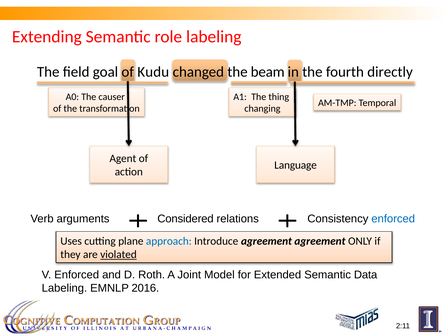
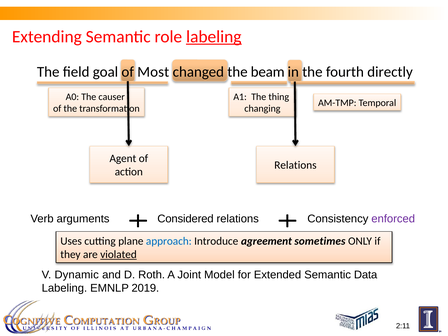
labeling underline: none -> present (214, 37)
Kudu: Kudu -> Most (153, 72)
Language: Language -> Relations (295, 165)
enforced colour: blue -> purple (393, 219)
agreement agreement: agreement -> sometimes (320, 241)
V Enforced: Enforced -> Dynamic (77, 275)
2016: 2016 -> 2019 (145, 288)
